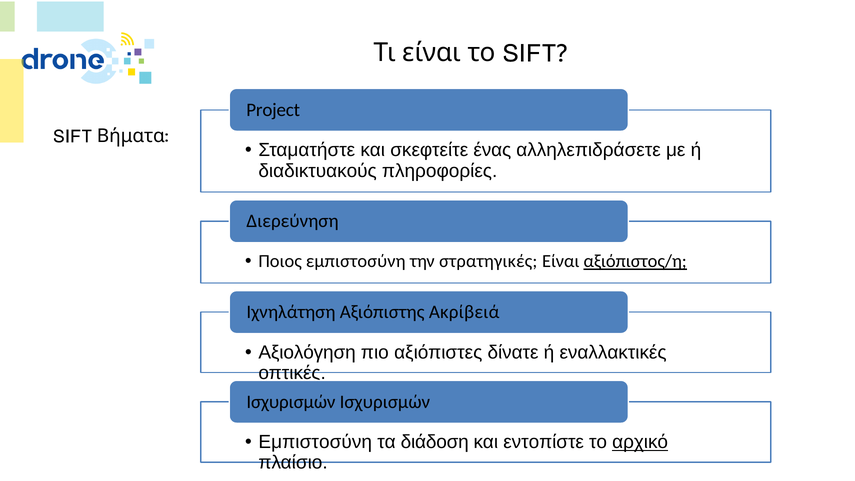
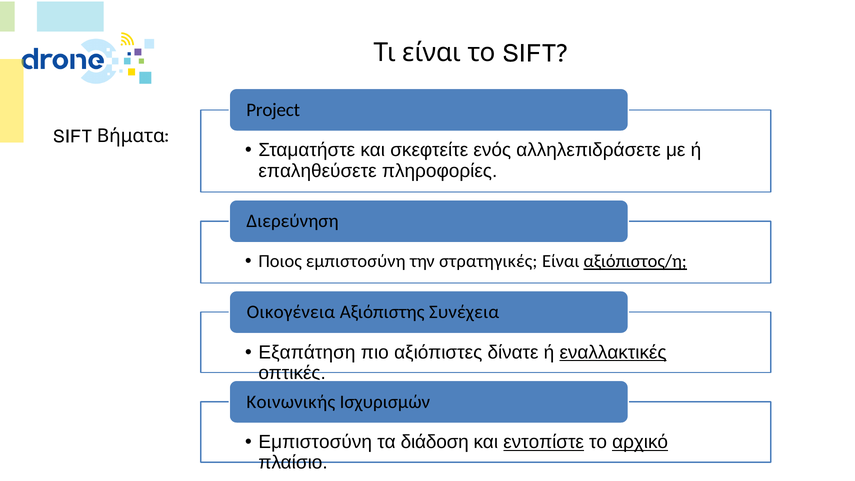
ένας: ένας -> ενός (492, 150)
διαδικτυακούς: διαδικτυακούς -> επαληθεύσετε (318, 171)
Ιχνηλάτηση: Ιχνηλάτηση -> Οικογένεια (291, 312)
Ακρίβειά: Ακρίβειά -> Συνέχεια (464, 312)
Αξιολόγηση: Αξιολόγηση -> Εξαπάτηση (307, 352)
εναλλακτικές underline: none -> present (613, 352)
Ισχυρισμών: Ισχυρισμών -> Κοινωνικής (291, 402)
εντοπίστε underline: none -> present (544, 442)
